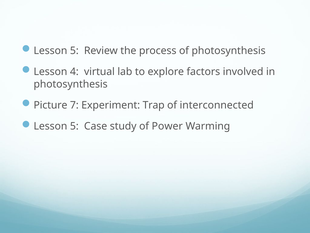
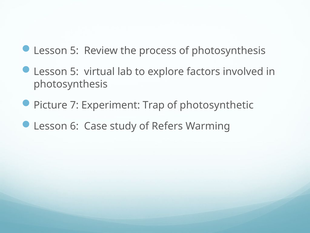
4: 4 -> 5 (74, 72)
interconnected: interconnected -> photosynthetic (217, 105)
5: 5 -> 6 (74, 126)
Power: Power -> Refers (167, 126)
